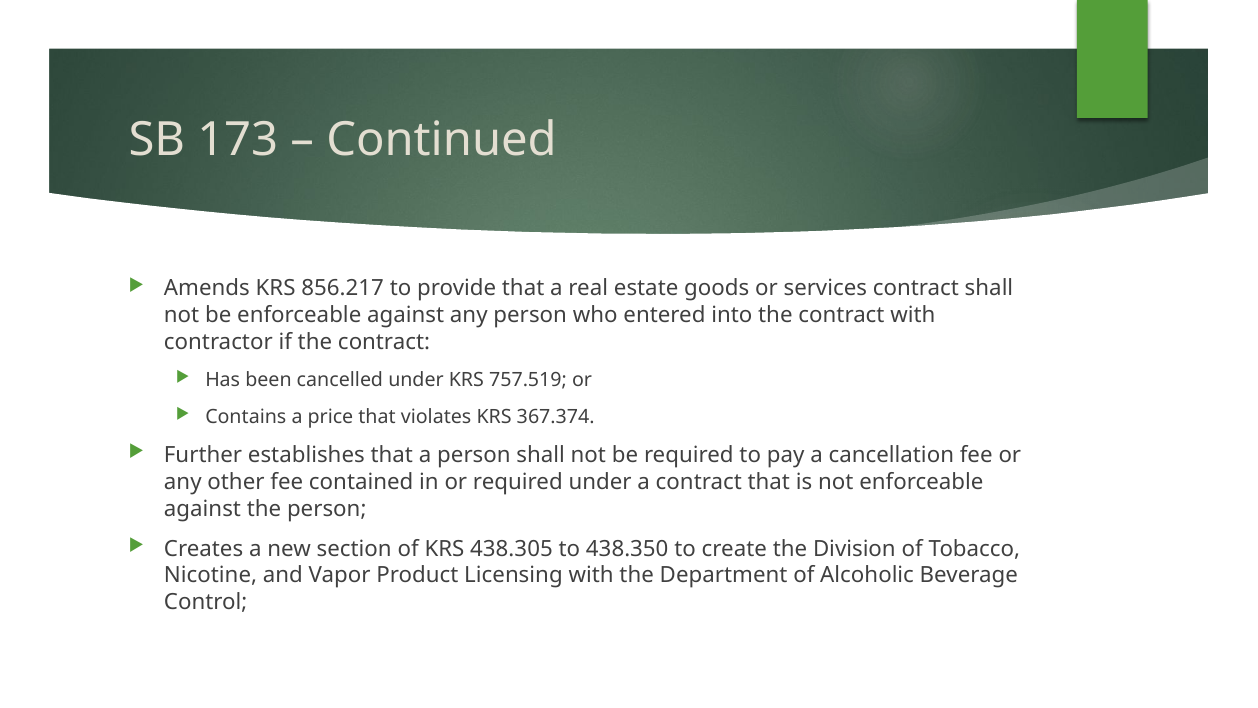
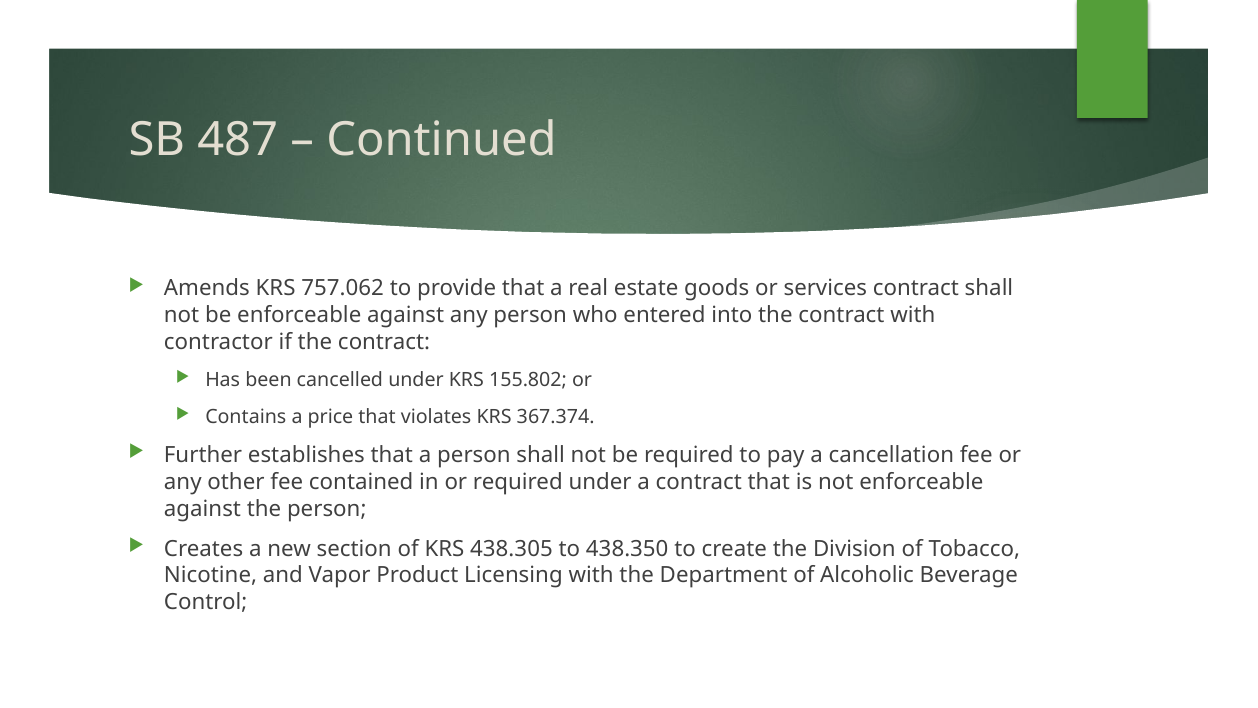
173: 173 -> 487 (238, 140)
856.217: 856.217 -> 757.062 (343, 288)
757.519: 757.519 -> 155.802 (528, 380)
